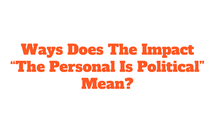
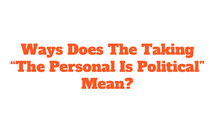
Impact: Impact -> Taking (168, 50)
